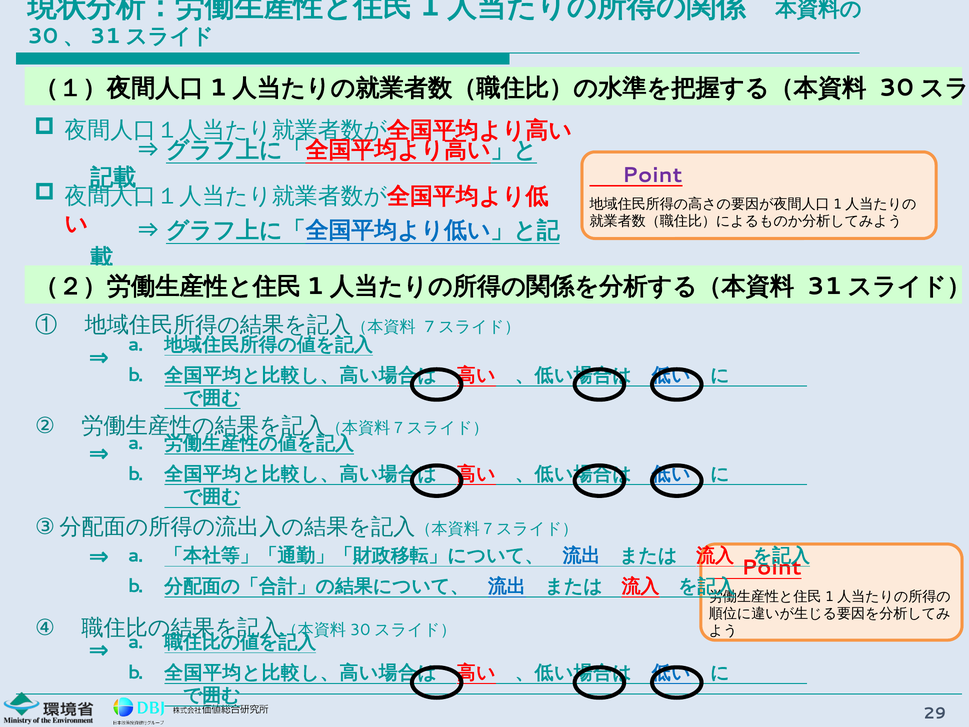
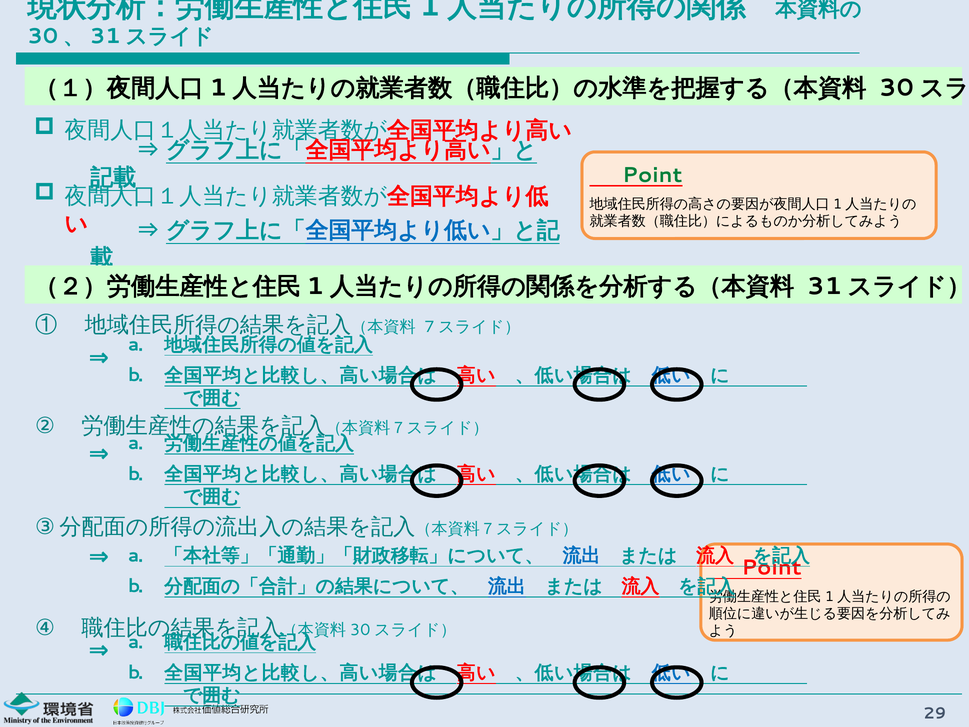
Point colour: purple -> green (652, 175)
